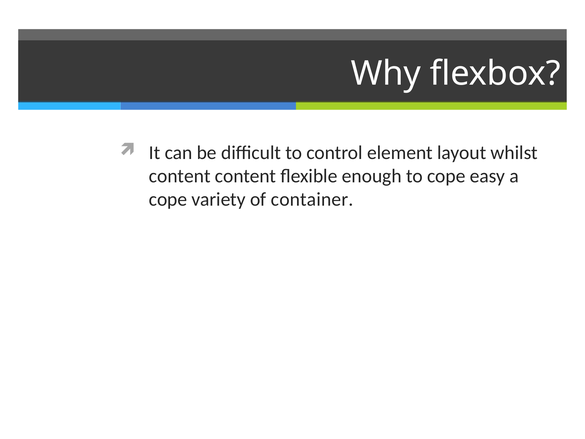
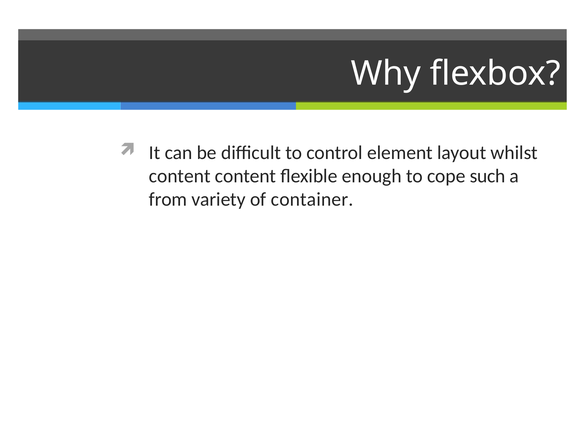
easy: easy -> such (488, 176)
cope: cope -> from (168, 199)
